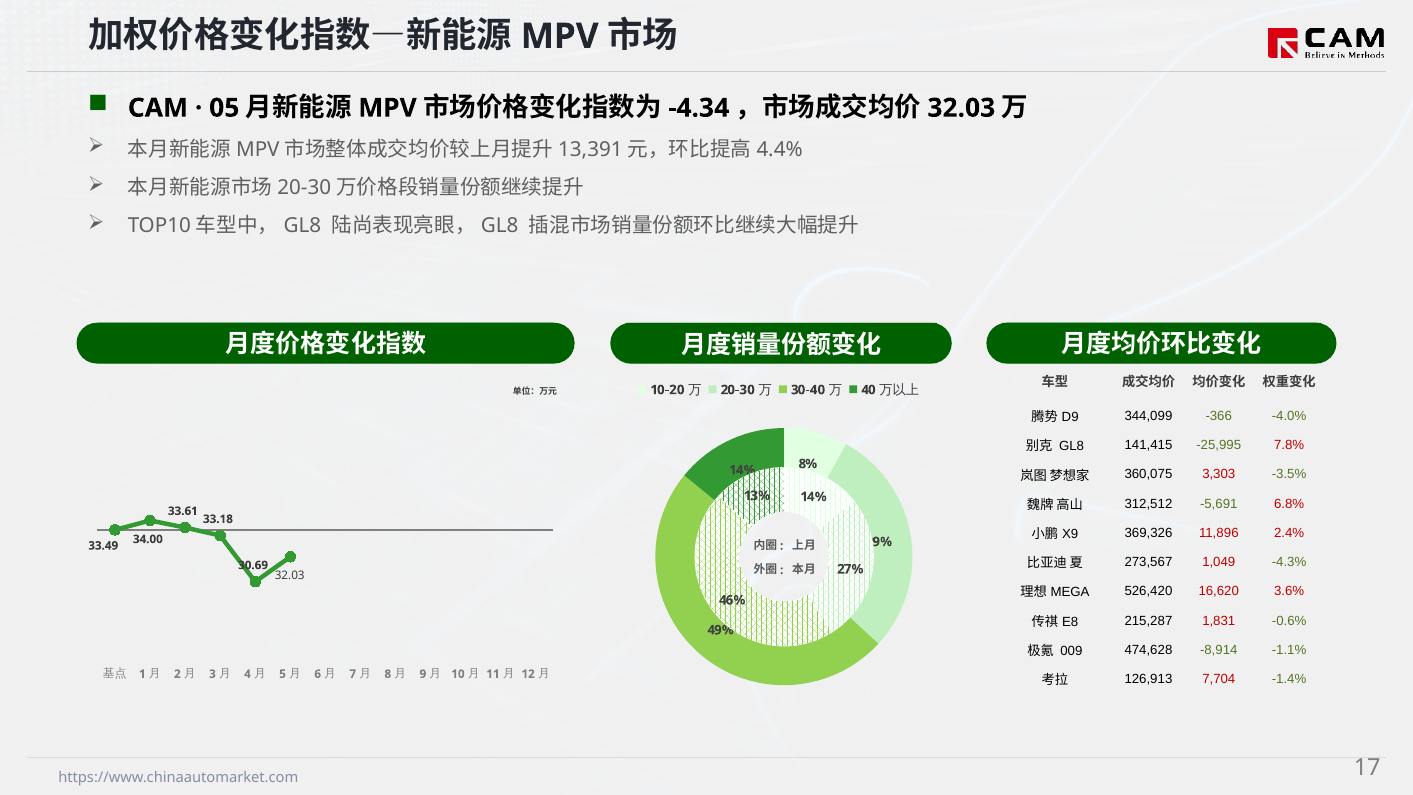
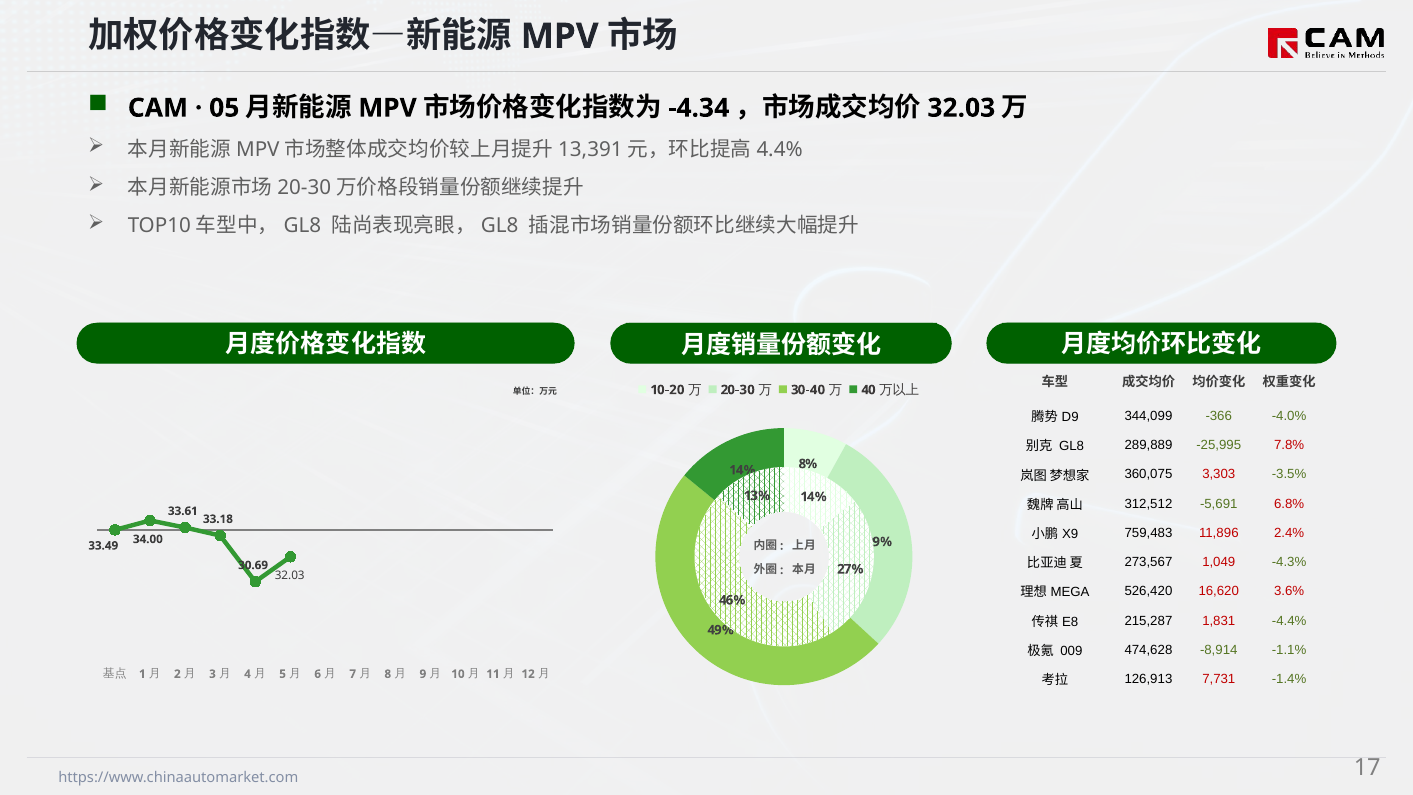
141,415: 141,415 -> 289,889 (1148, 445)
369,326: 369,326 -> 759,483 (1148, 533)
-0.6%: -0.6% -> -4.4% (1289, 620)
7,704: 7,704 -> 7,731 (1219, 679)
